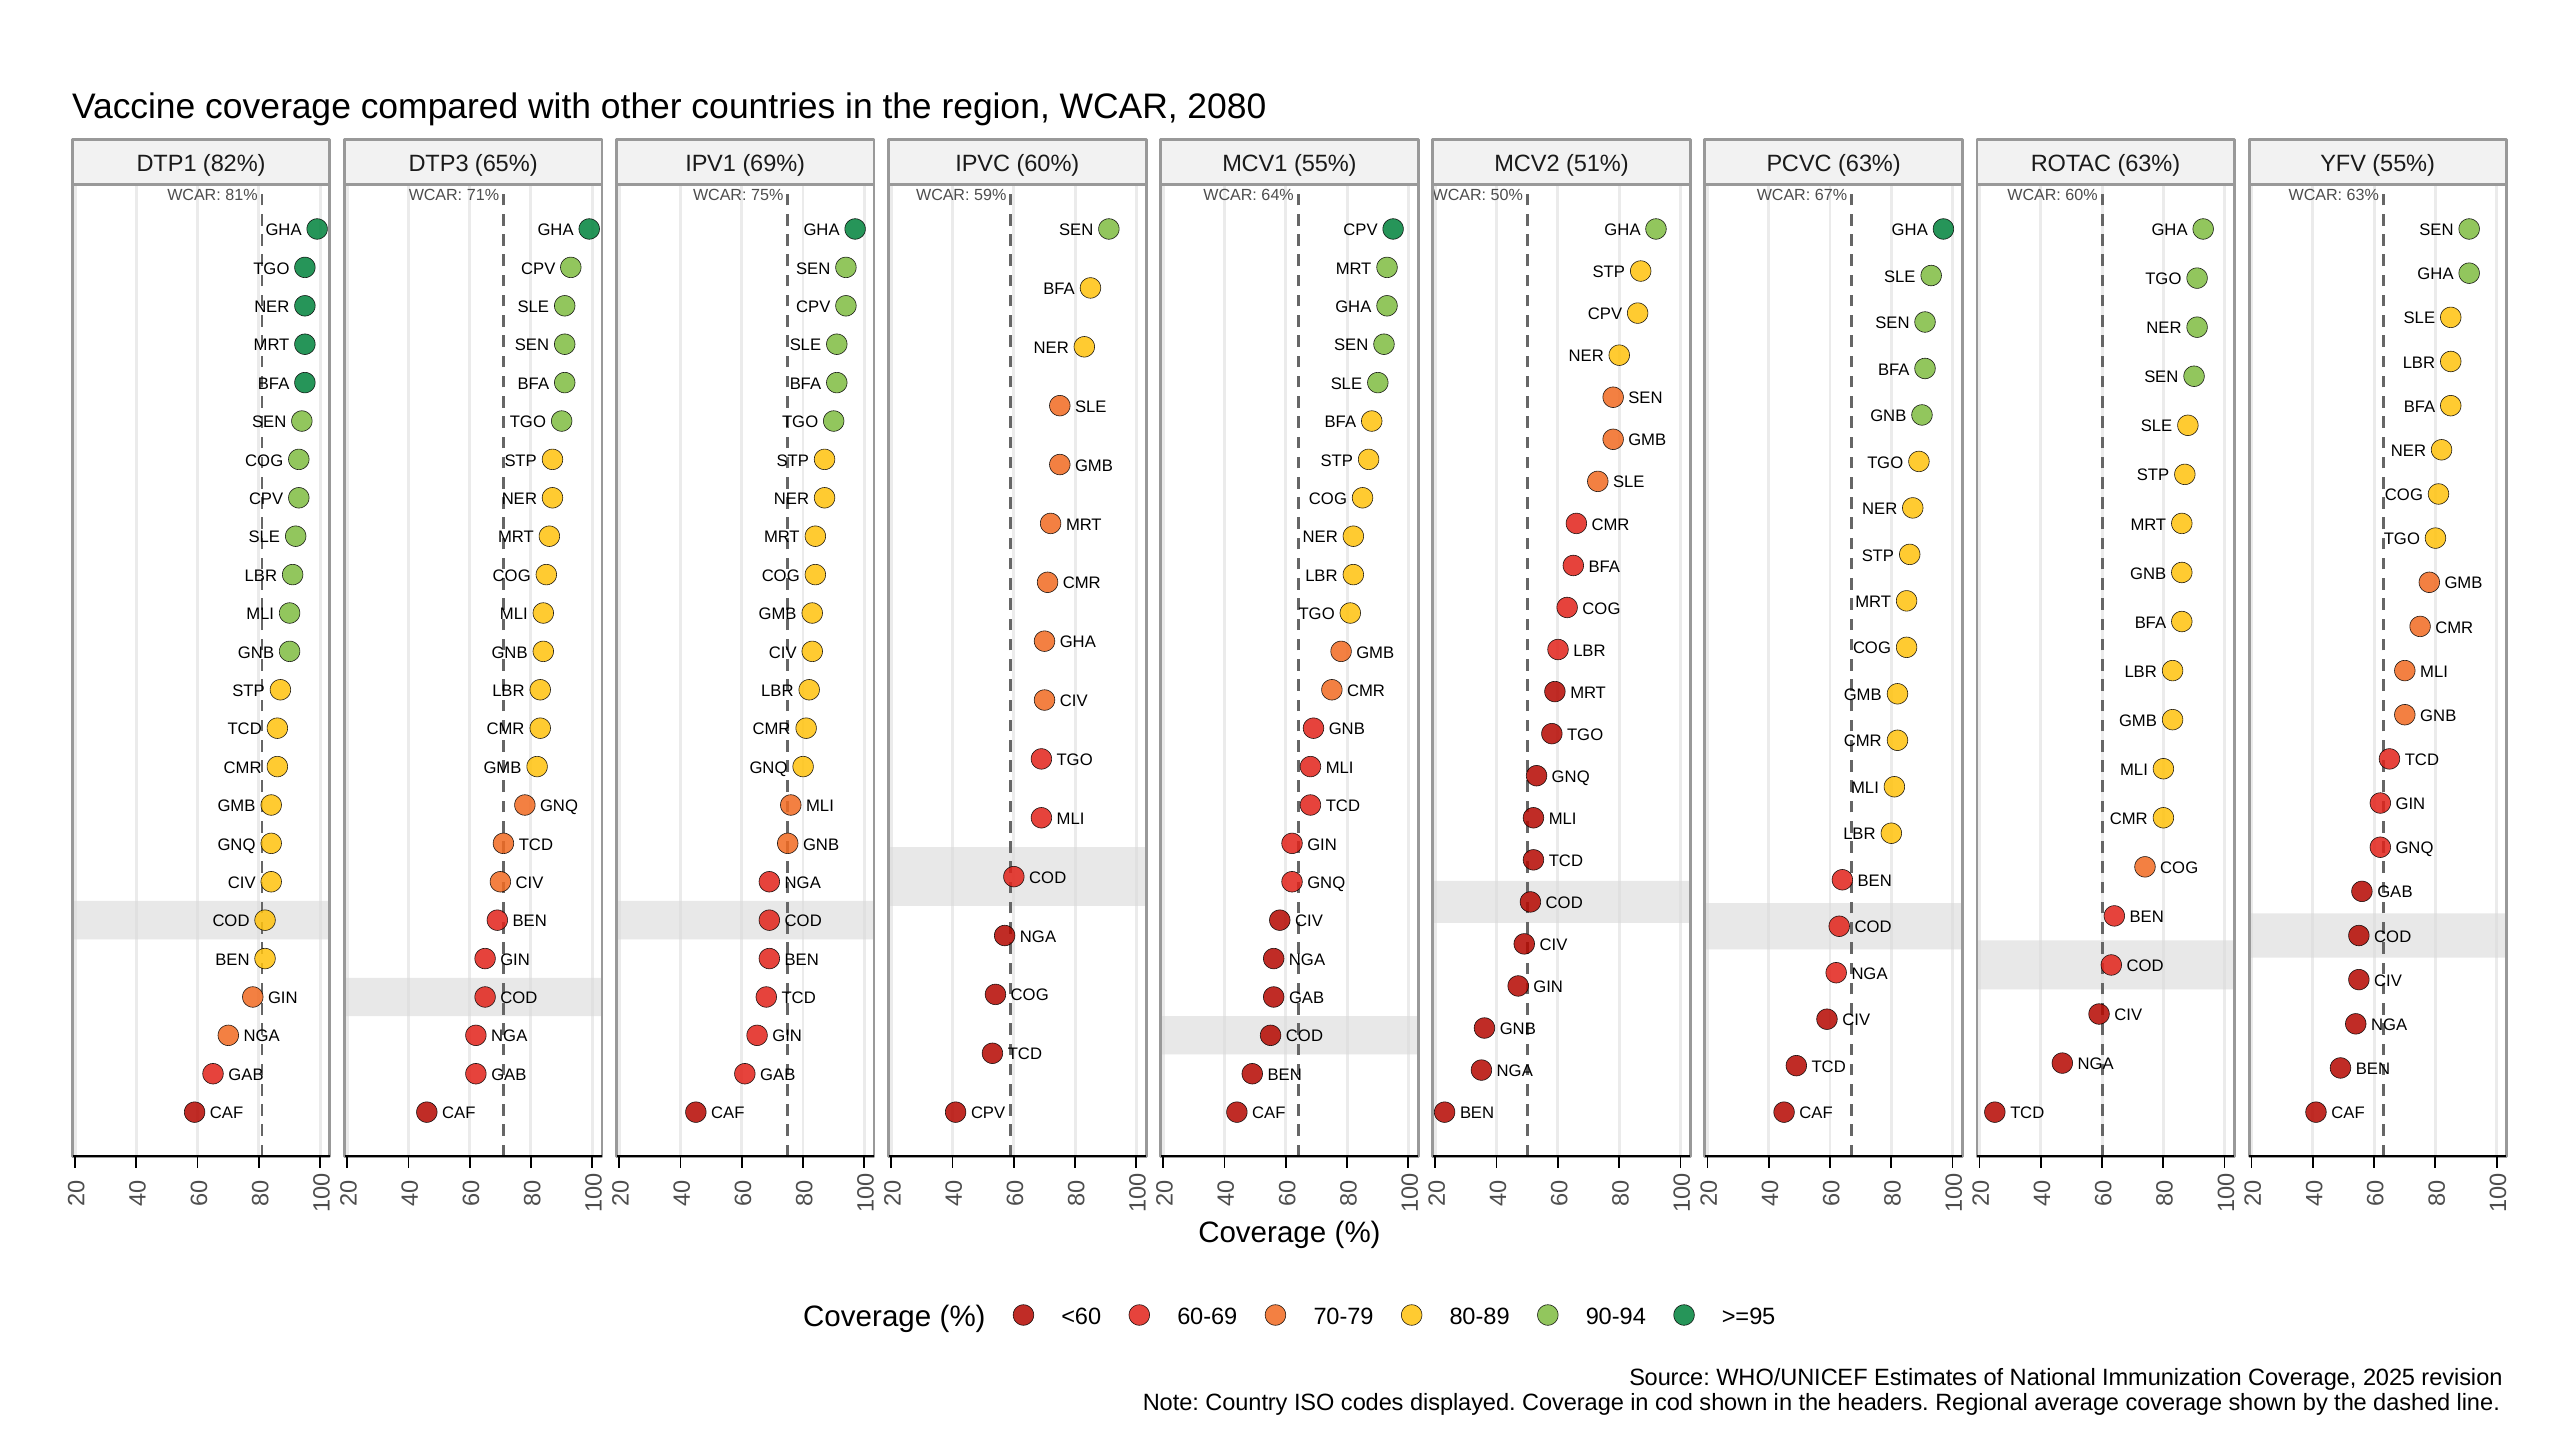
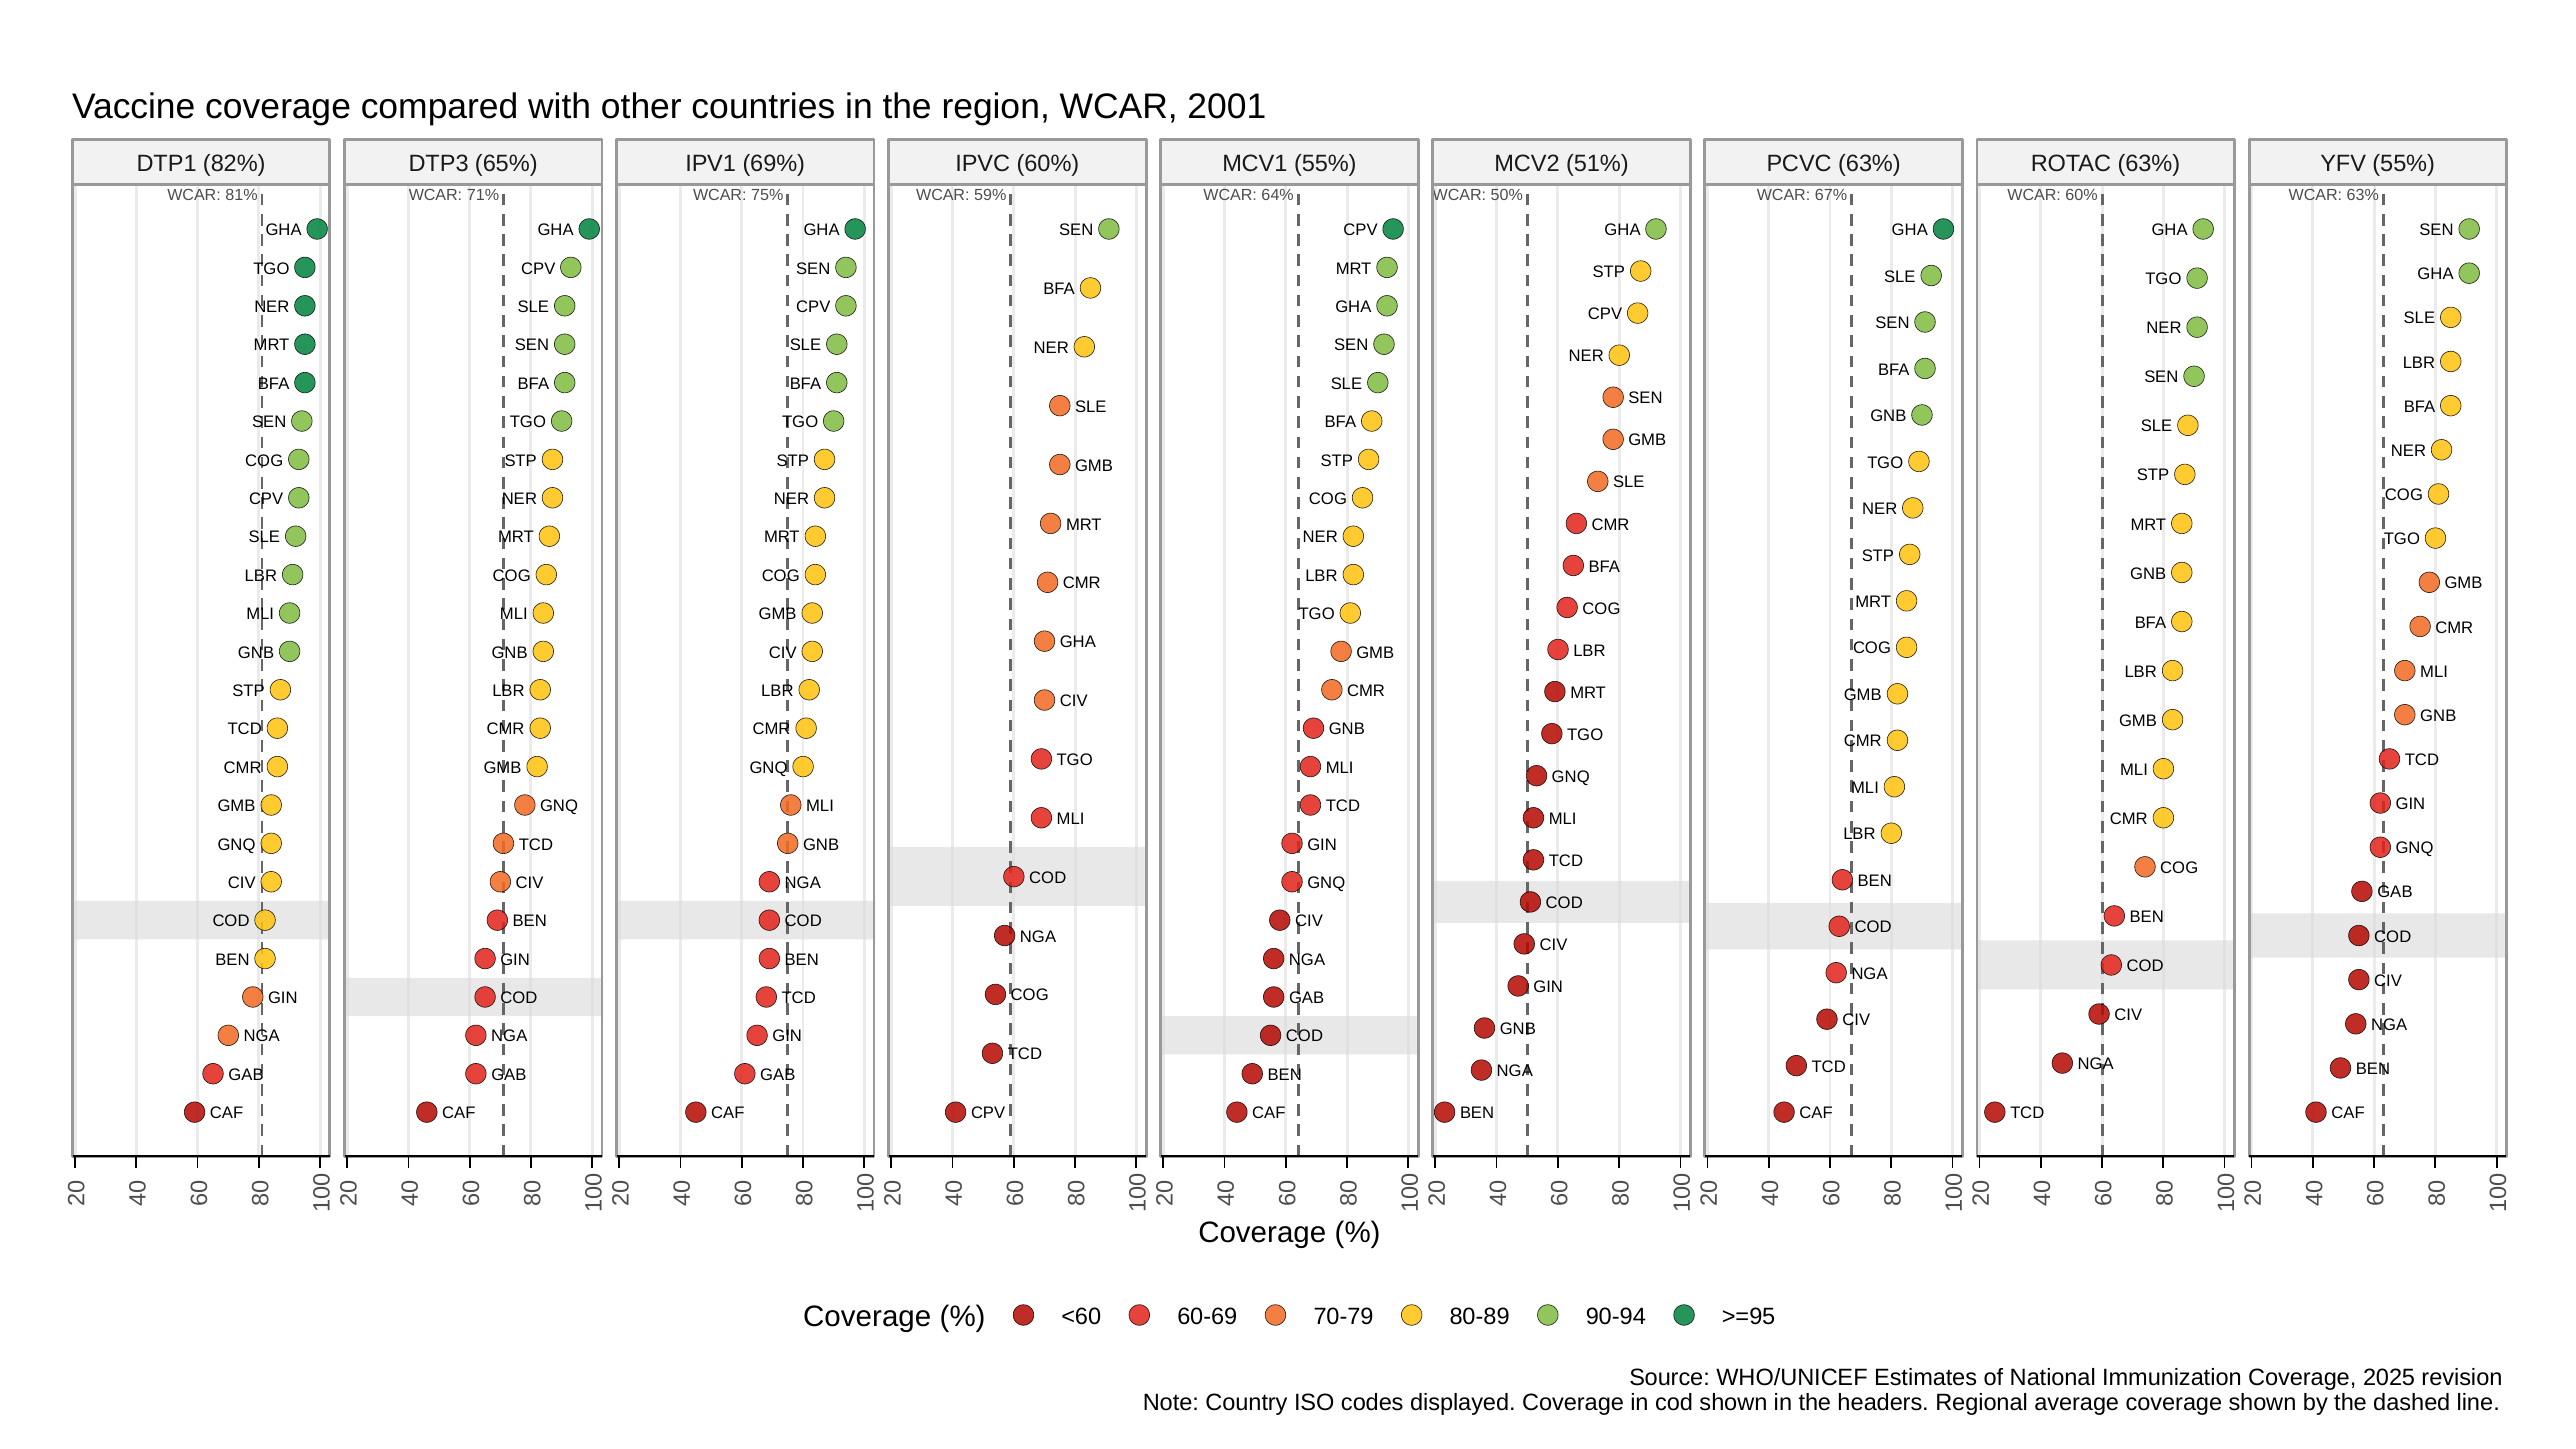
2080: 2080 -> 2001 (1227, 107)
